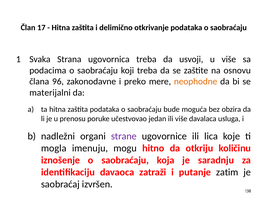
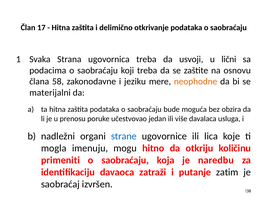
u više: više -> lični (229, 59)
96: 96 -> 58 (58, 82)
preko: preko -> jeziku (135, 82)
strane colour: purple -> blue (124, 136)
iznošenje: iznošenje -> primeniti (60, 160)
saradnju: saradnju -> naredbu (216, 160)
